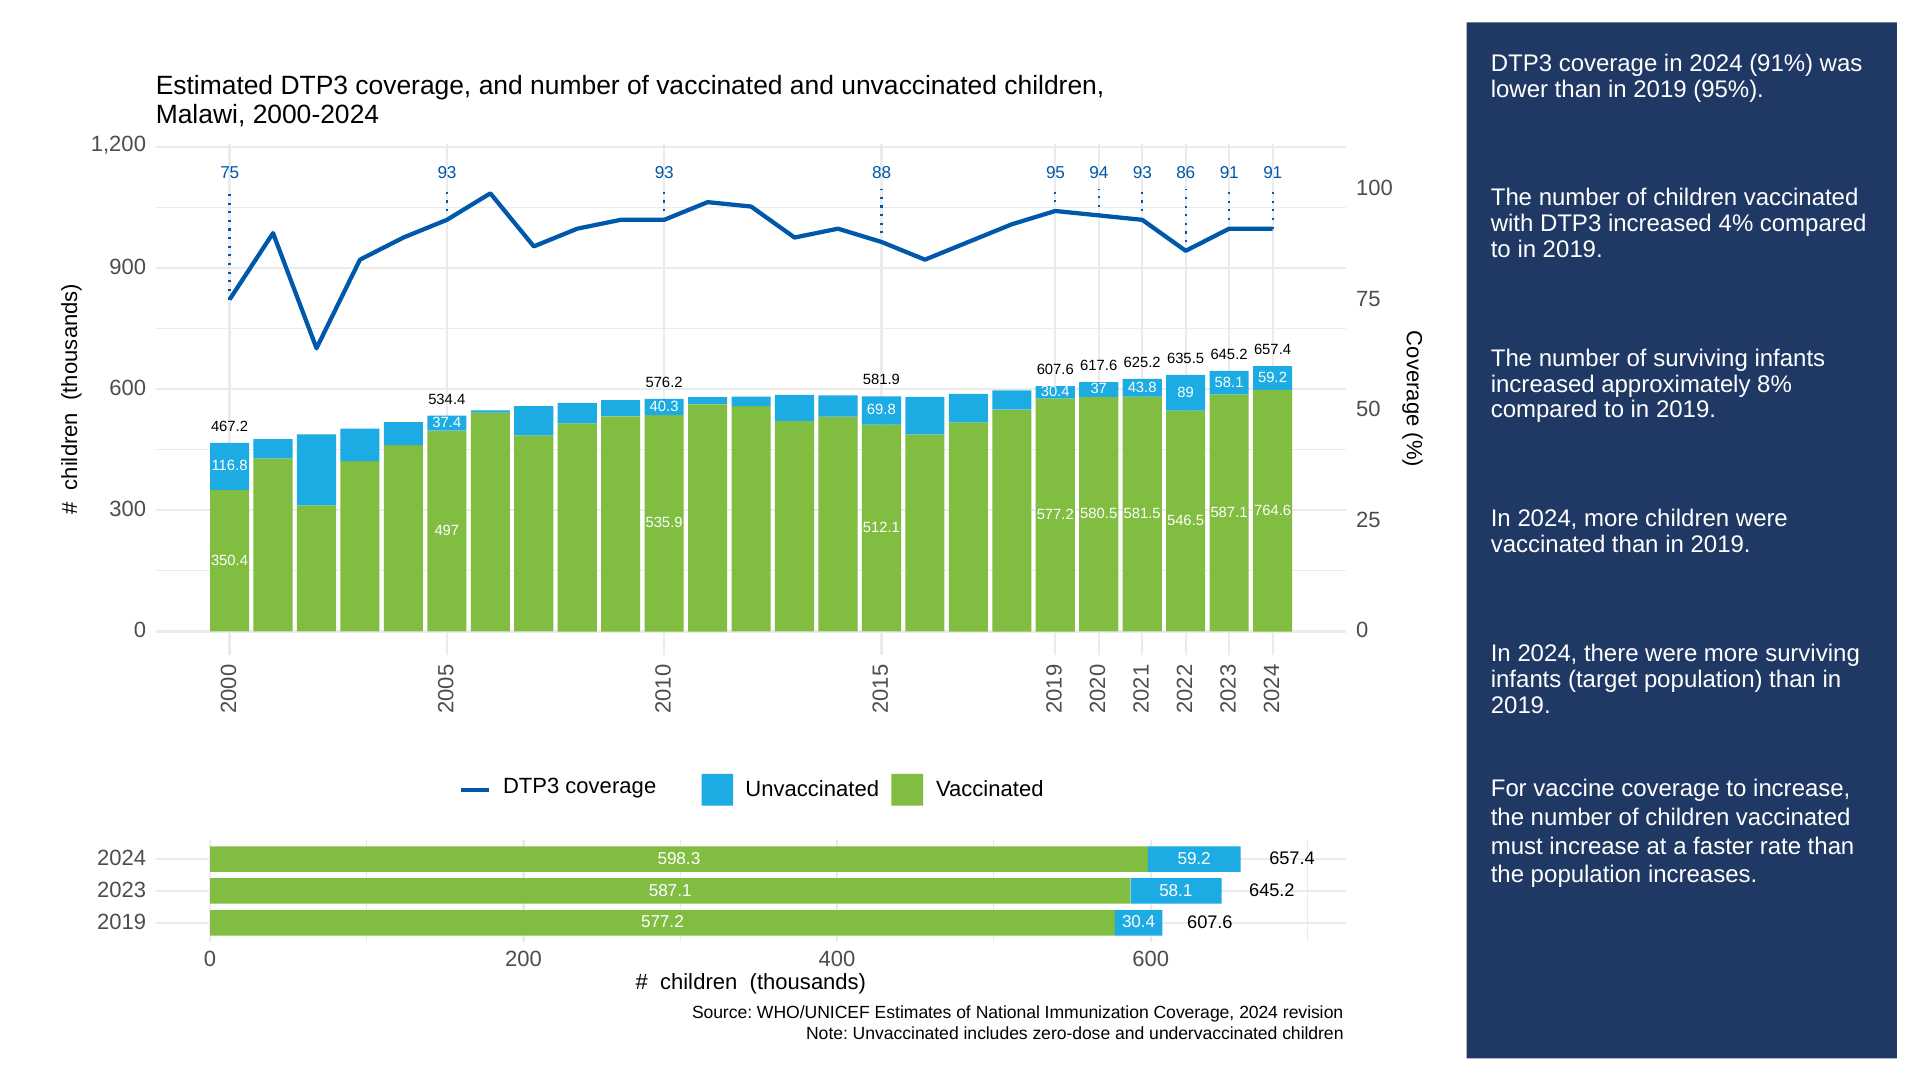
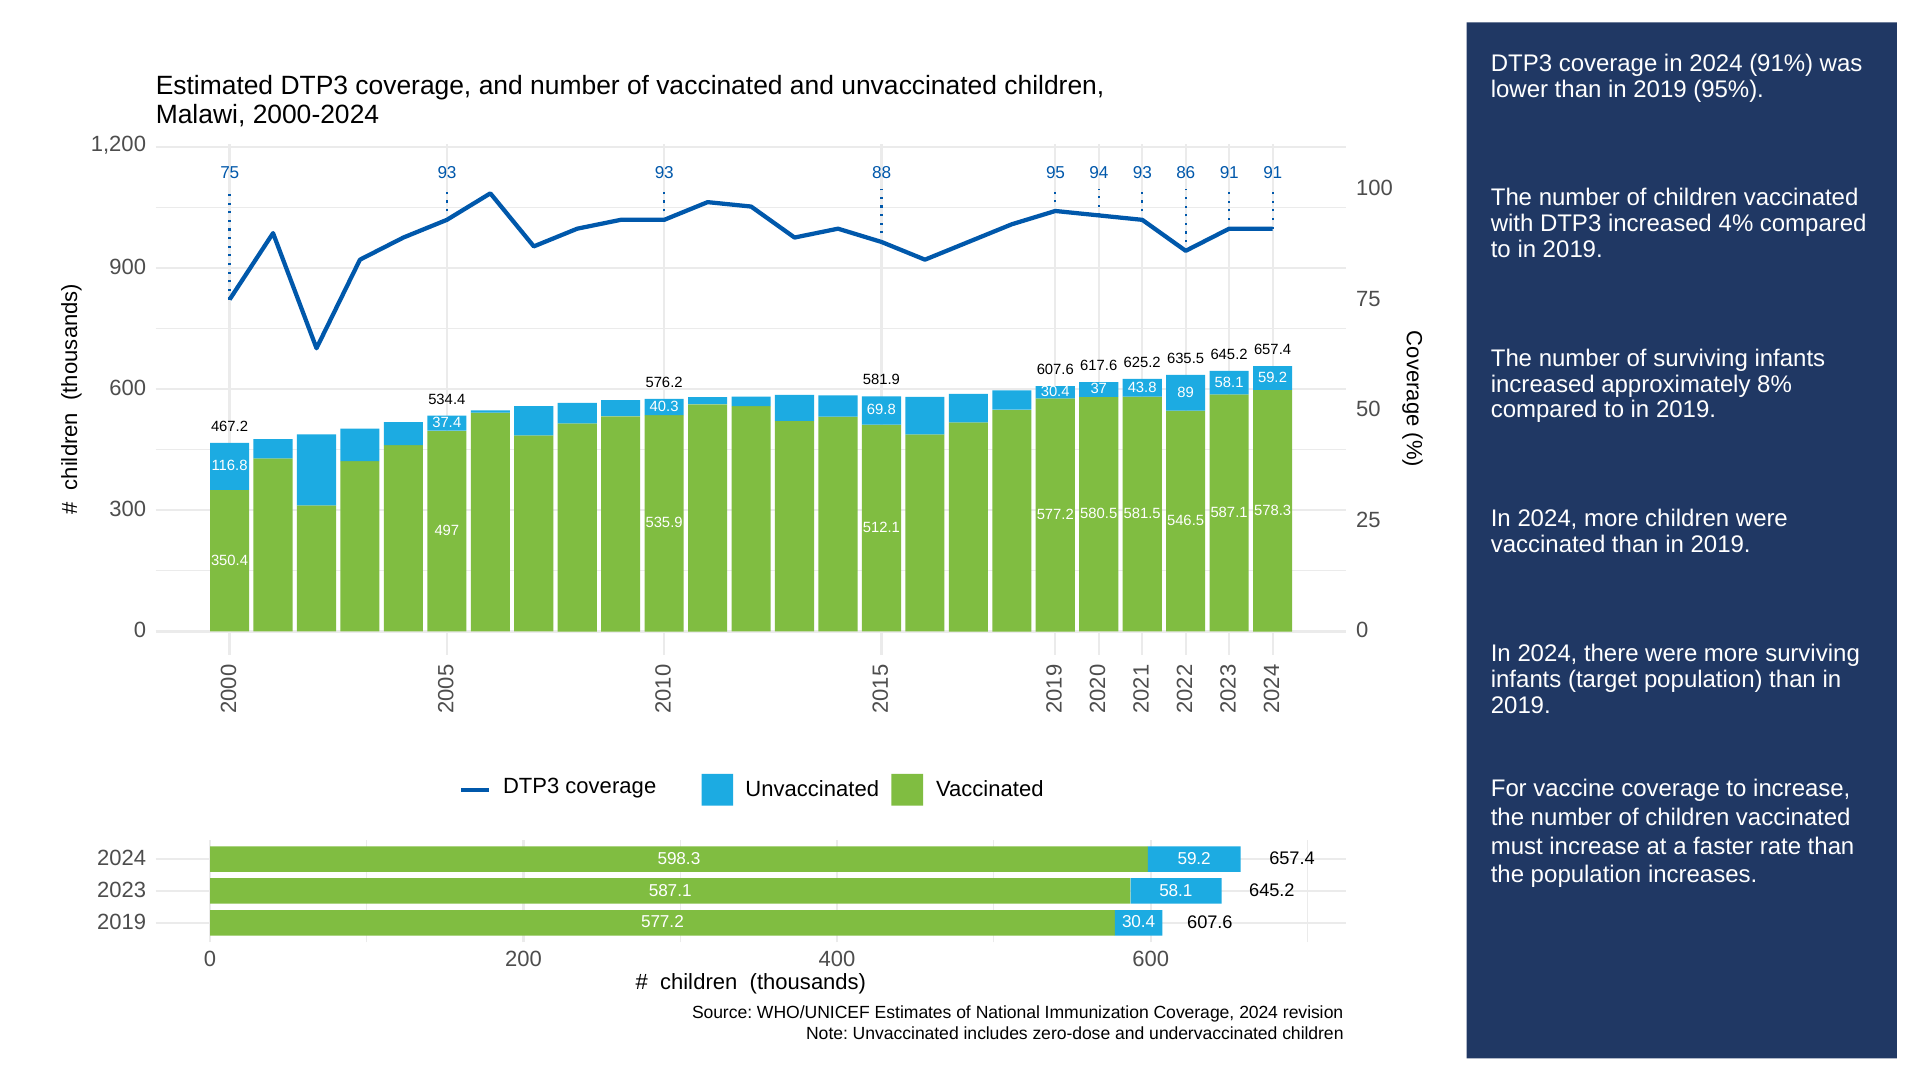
764.6: 764.6 -> 578.3 (1273, 510)
